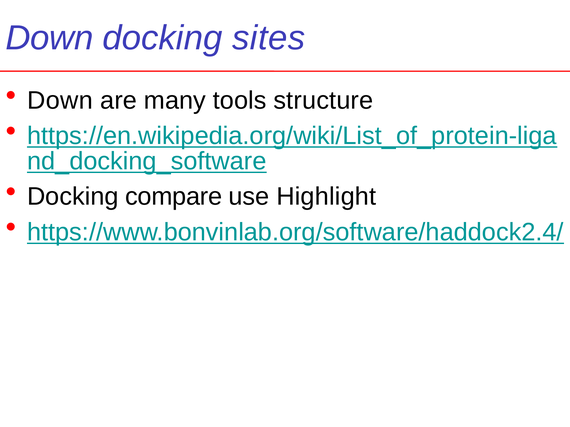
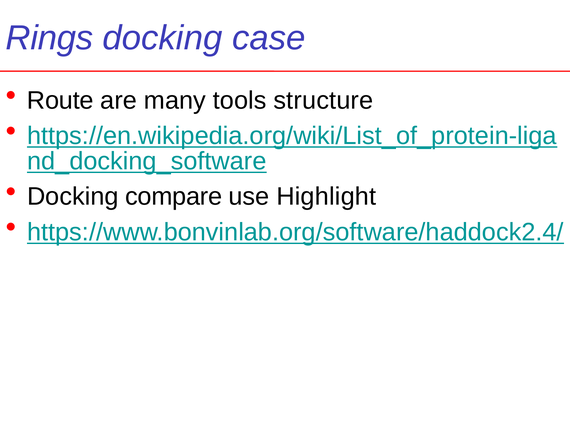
Down: Down -> Rings (49, 38)
sites: sites -> case (269, 38)
Down: Down -> Route (60, 101)
